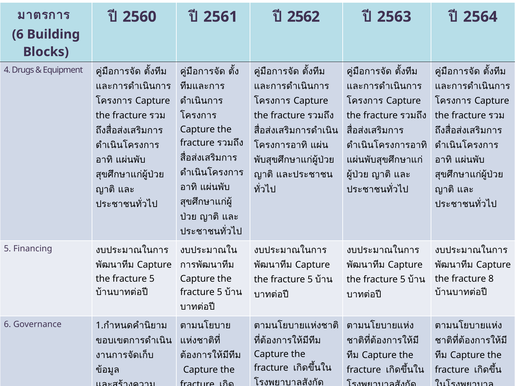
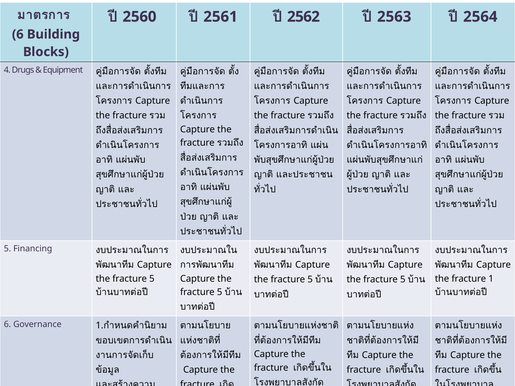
8: 8 -> 1 (491, 279)
